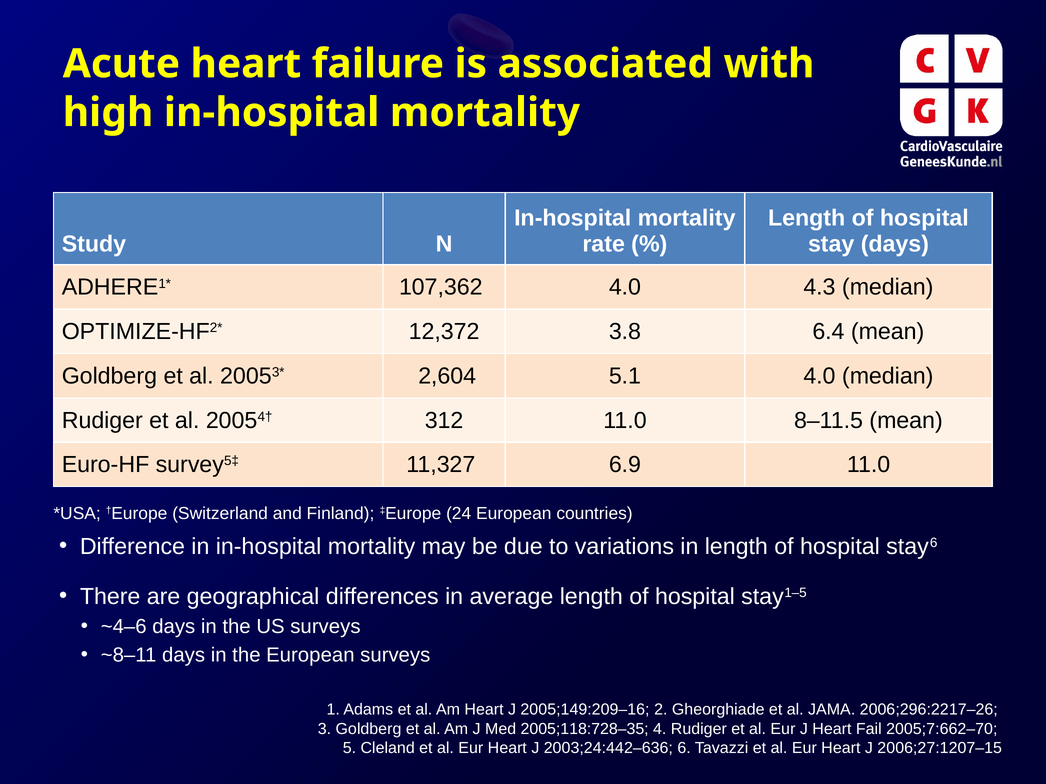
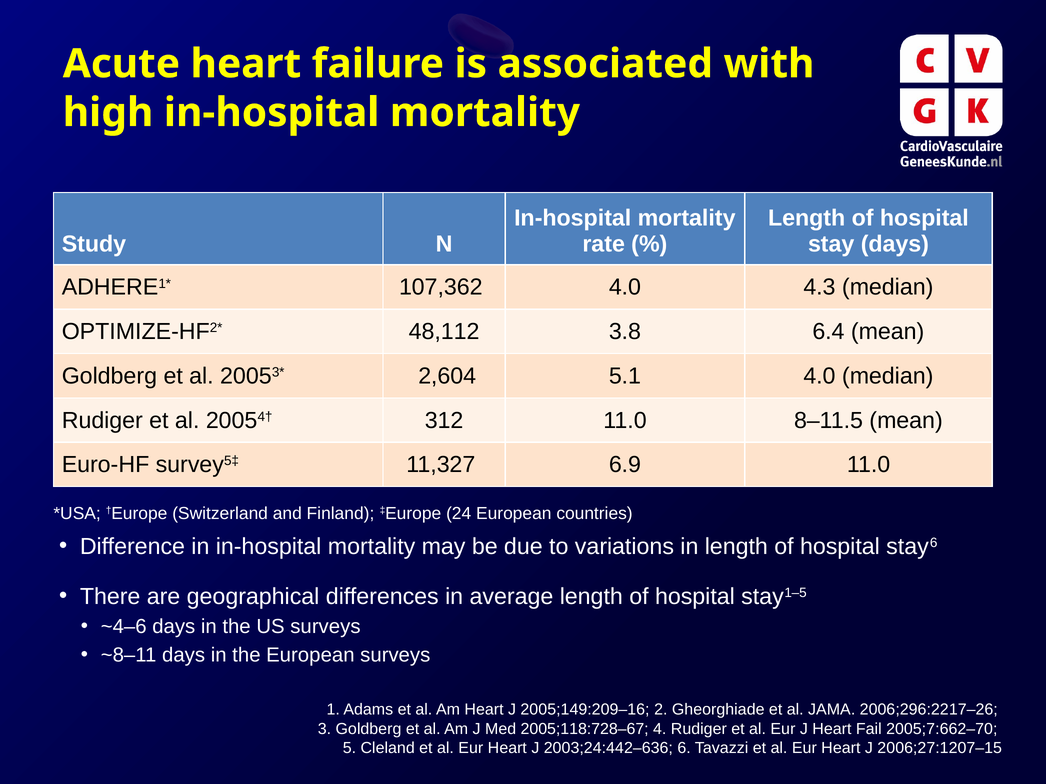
12,372: 12,372 -> 48,112 (444, 332)
2005;118:728–35: 2005;118:728–35 -> 2005;118:728–67 (585, 729)
